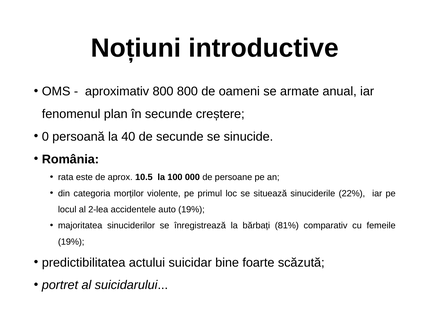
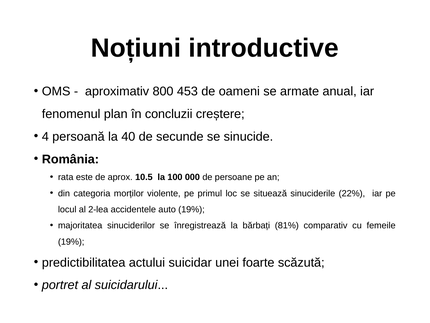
800 800: 800 -> 453 (187, 91)
în secunde: secunde -> concluzii (169, 114)
0: 0 -> 4 (45, 136)
bine: bine -> unei (227, 262)
